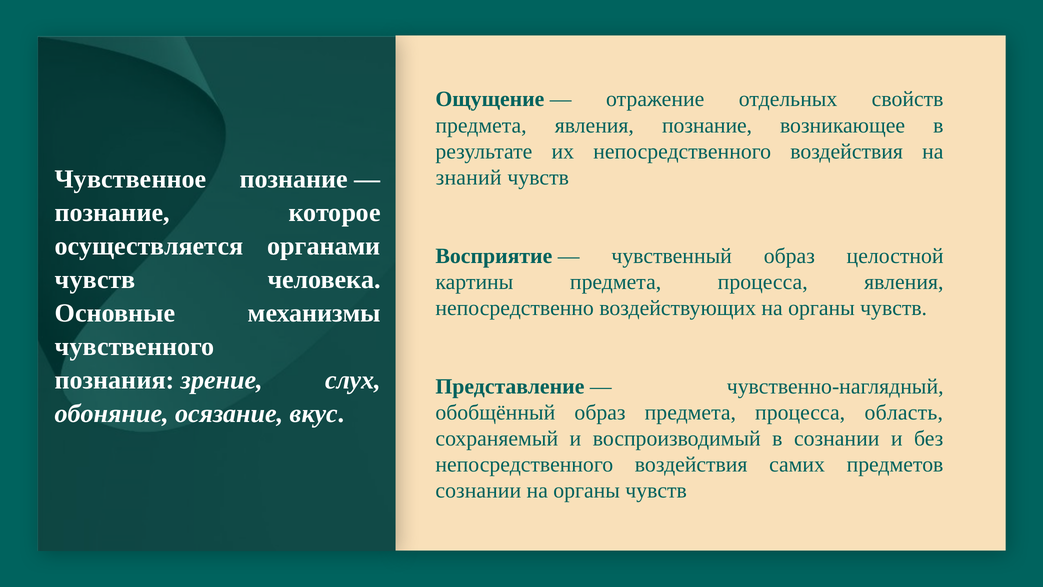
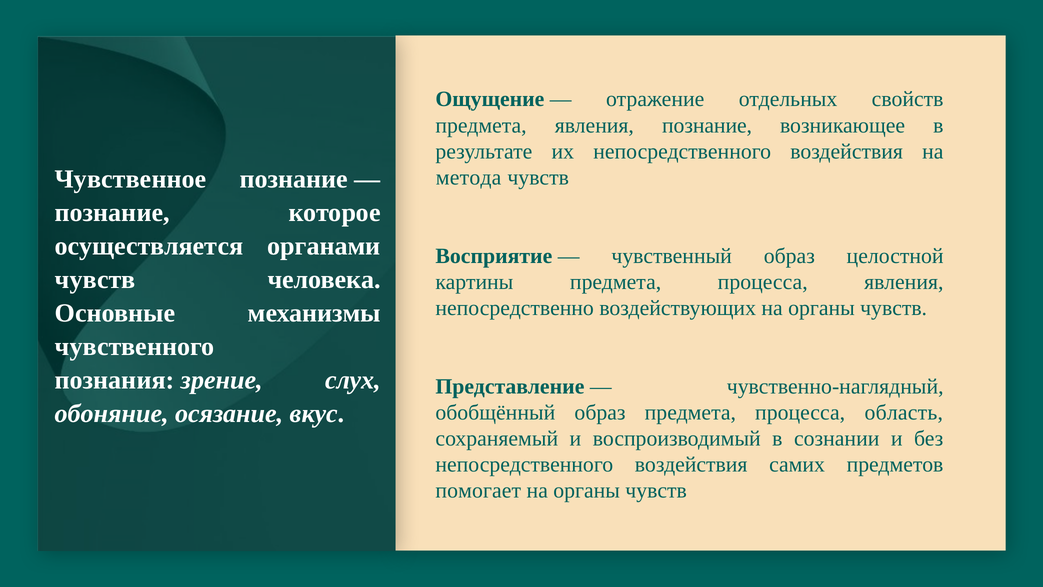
знаний: знаний -> метода (469, 177)
сознании: сознании -> помогает (478, 491)
